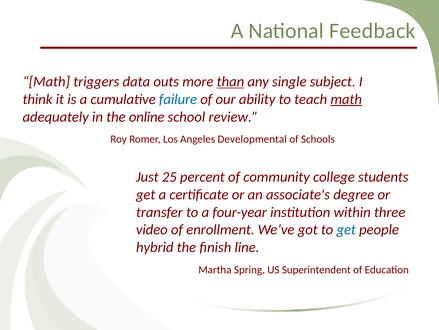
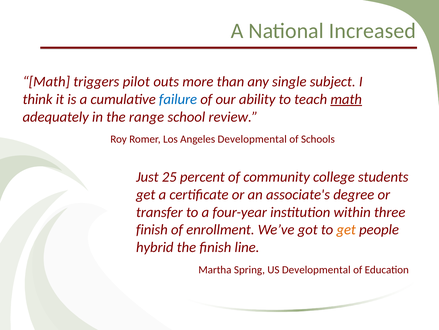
Feedback: Feedback -> Increased (372, 31)
data: data -> pilot (136, 81)
than underline: present -> none (230, 81)
online: online -> range (147, 117)
video: video -> finish (152, 229)
get colour: blue -> orange (346, 229)
US Superintendent: Superintendent -> Developmental (316, 269)
